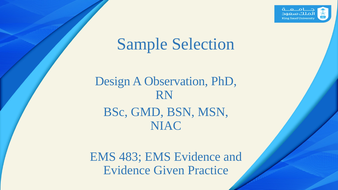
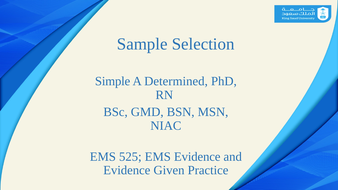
Design: Design -> Simple (113, 81)
Observation: Observation -> Determined (176, 81)
483: 483 -> 525 (130, 157)
